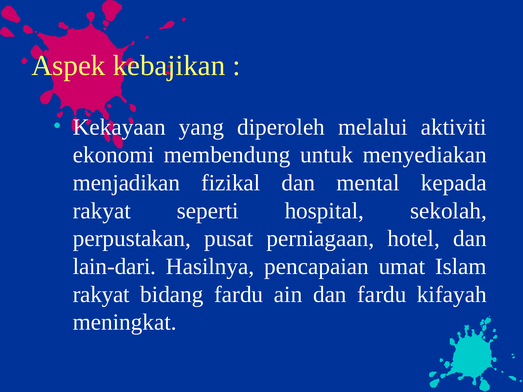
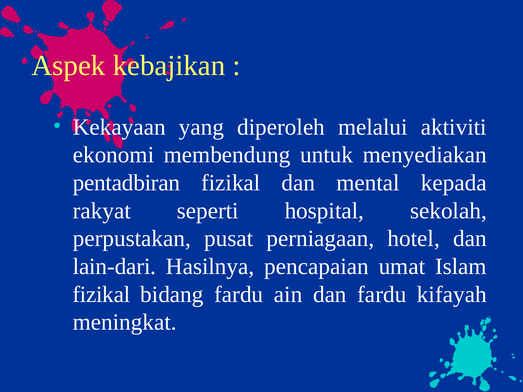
menjadikan: menjadikan -> pentadbiran (126, 183)
rakyat: rakyat -> fizikal (101, 295)
